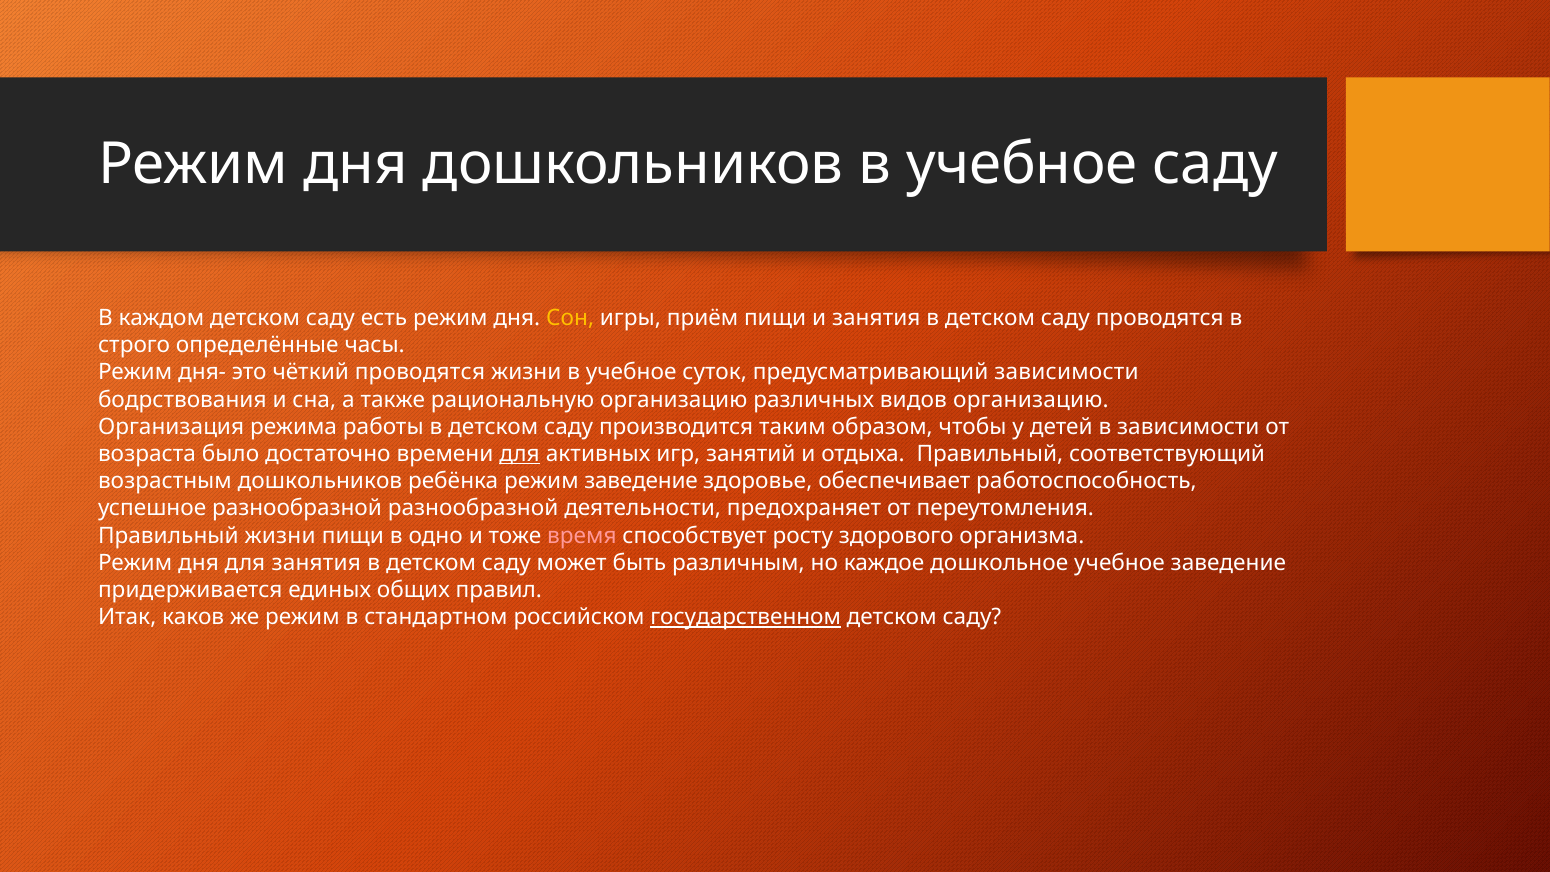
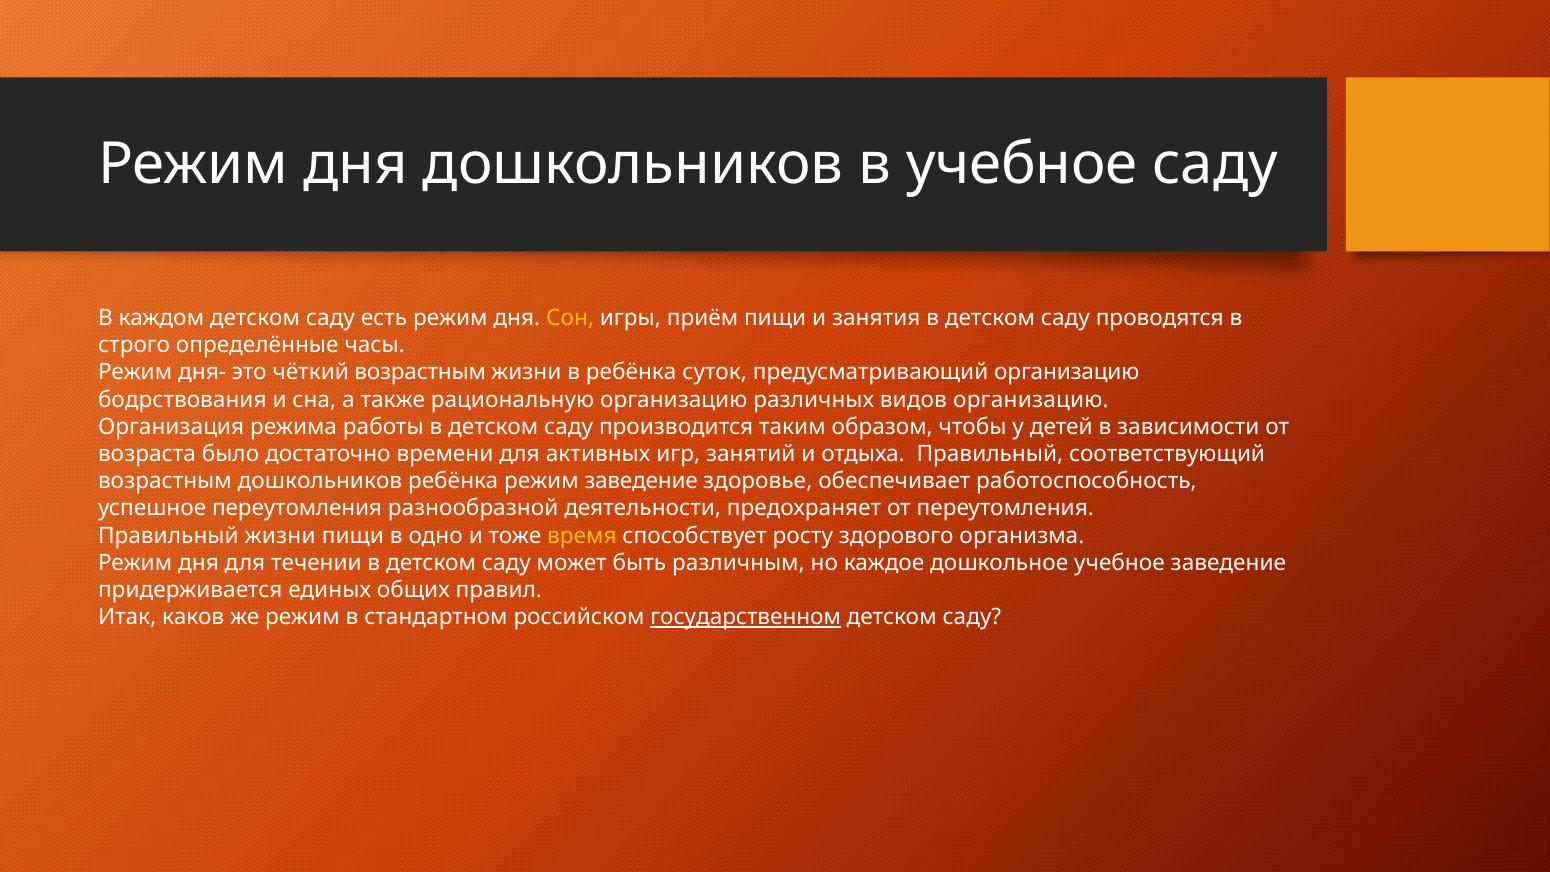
чёткий проводятся: проводятся -> возрастным (420, 372)
жизни в учебное: учебное -> ребёнка (631, 372)
предусматривающий зависимости: зависимости -> организацию (1067, 372)
для underline: present -> none (520, 454)
успешное разнообразной: разнообразной -> переутомления (297, 508)
время colour: pink -> yellow (582, 536)
для занятия: занятия -> течении (316, 563)
